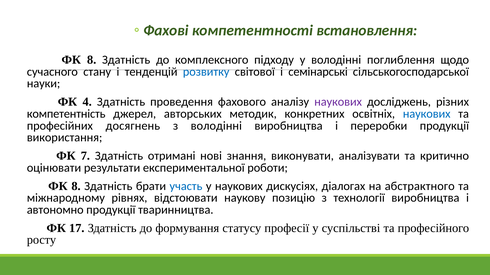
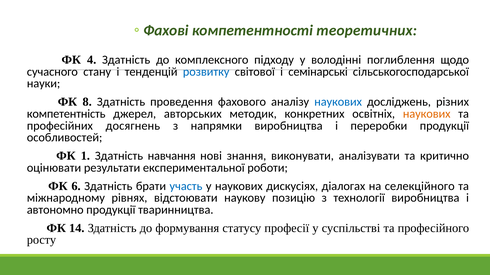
встановлення: встановлення -> теоретичних (367, 30)
8: 8 -> 4 (92, 60)
4: 4 -> 8 (87, 102)
наукових colour: purple -> blue (338, 102)
наукових colour: blue -> orange (427, 114)
з володінні: володінні -> напрямки (216, 126)
використання: використання -> особливостей (65, 138)
7: 7 -> 1 (85, 156)
отримані: отримані -> навчання (172, 156)
8: 8 -> 6 (76, 186)
абстрактного: абстрактного -> селекційного (420, 186)
17: 17 -> 14 (77, 229)
